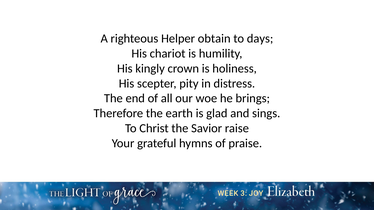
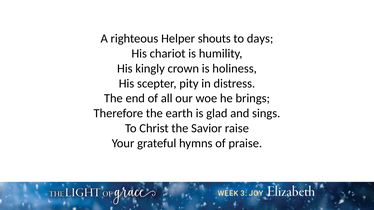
obtain: obtain -> shouts (214, 39)
